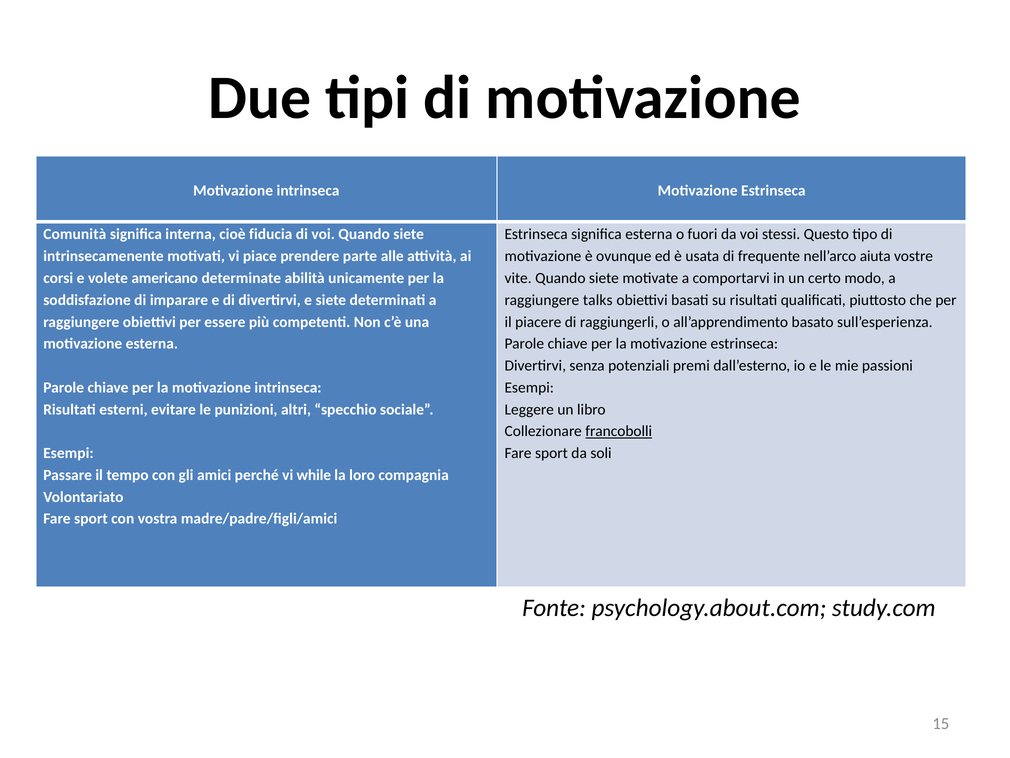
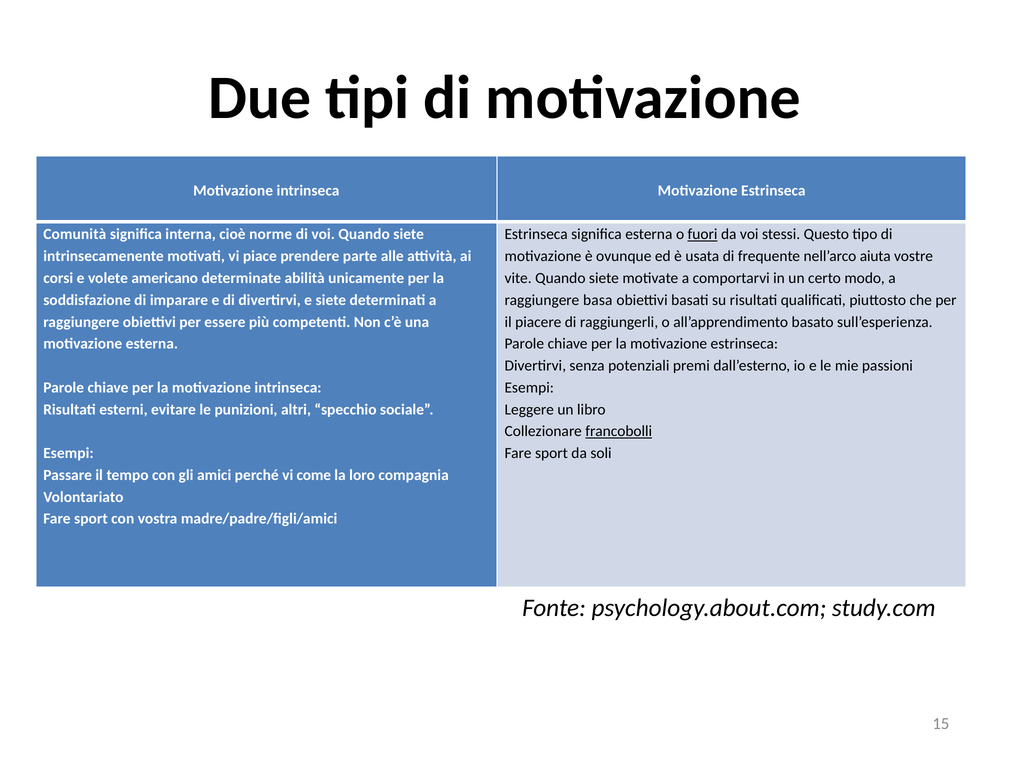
fiducia: fiducia -> norme (271, 234)
fuori underline: none -> present (703, 234)
talks: talks -> basa (598, 300)
while: while -> come (314, 475)
